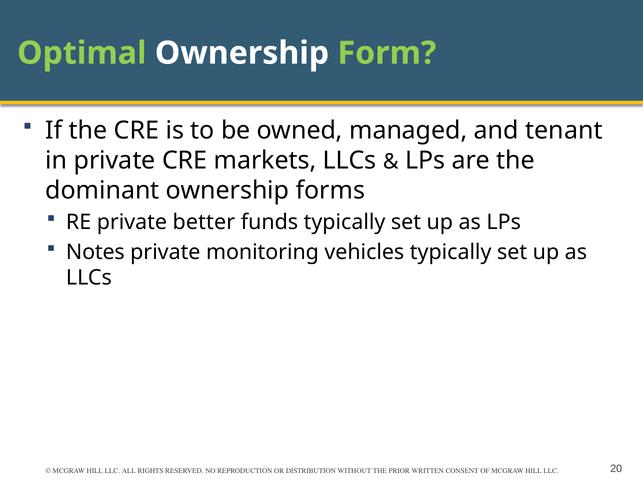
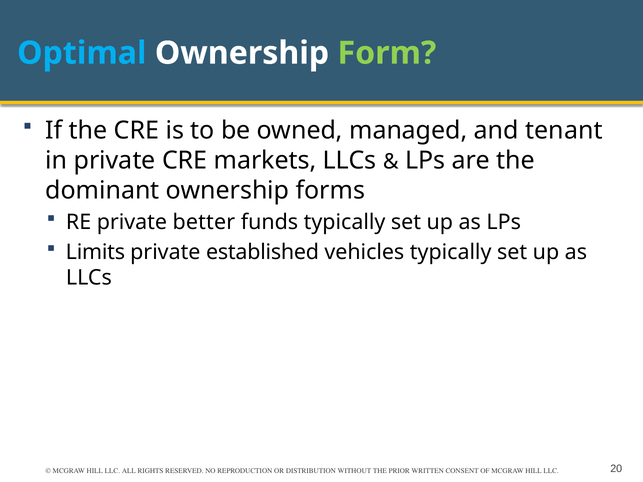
Optimal colour: light green -> light blue (82, 53)
Notes: Notes -> Limits (95, 252)
monitoring: monitoring -> established (263, 252)
